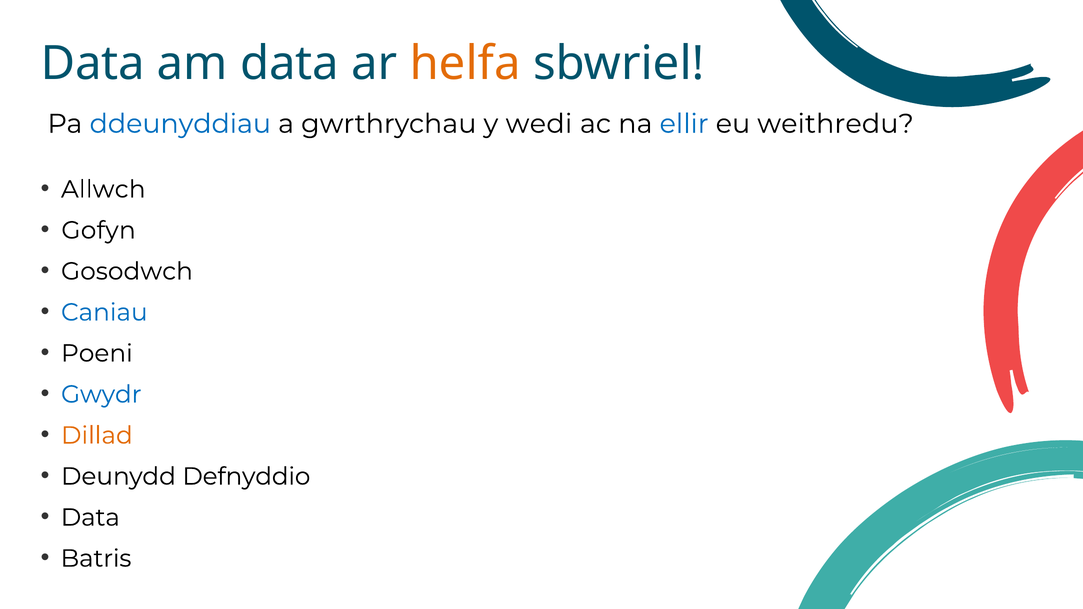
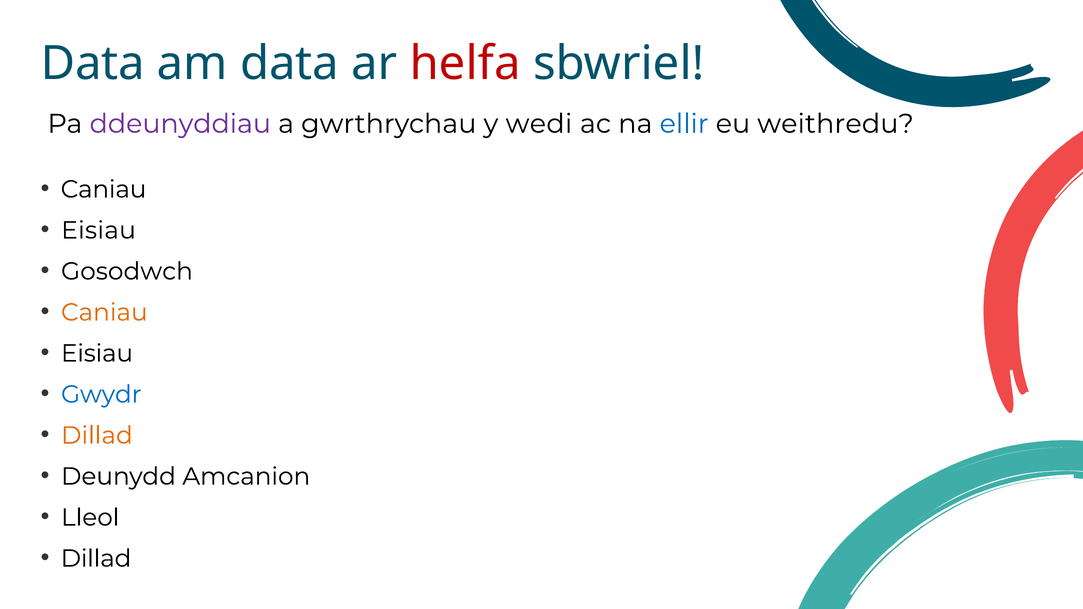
helfa colour: orange -> red (465, 64)
ddeunyddiau colour: blue -> purple (180, 124)
Allwch: Allwch -> Caniau (104, 189)
Gofyn: Gofyn -> Eisiau (99, 230)
Caniau colour: blue -> orange (104, 312)
Poeni: Poeni -> Eisiau (97, 354)
Defnyddio: Defnyddio -> Amcanion (246, 477)
Data: Data -> Lleol (90, 518)
Batris: Batris -> Dillad (96, 559)
